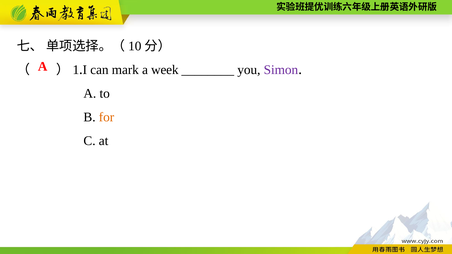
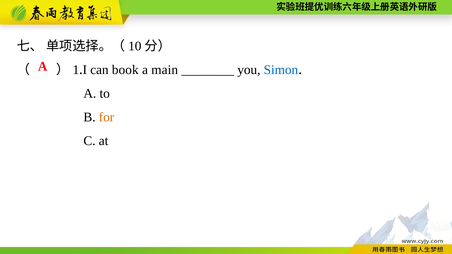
mark: mark -> book (125, 70)
week: week -> main (165, 70)
Simon colour: purple -> blue (281, 70)
